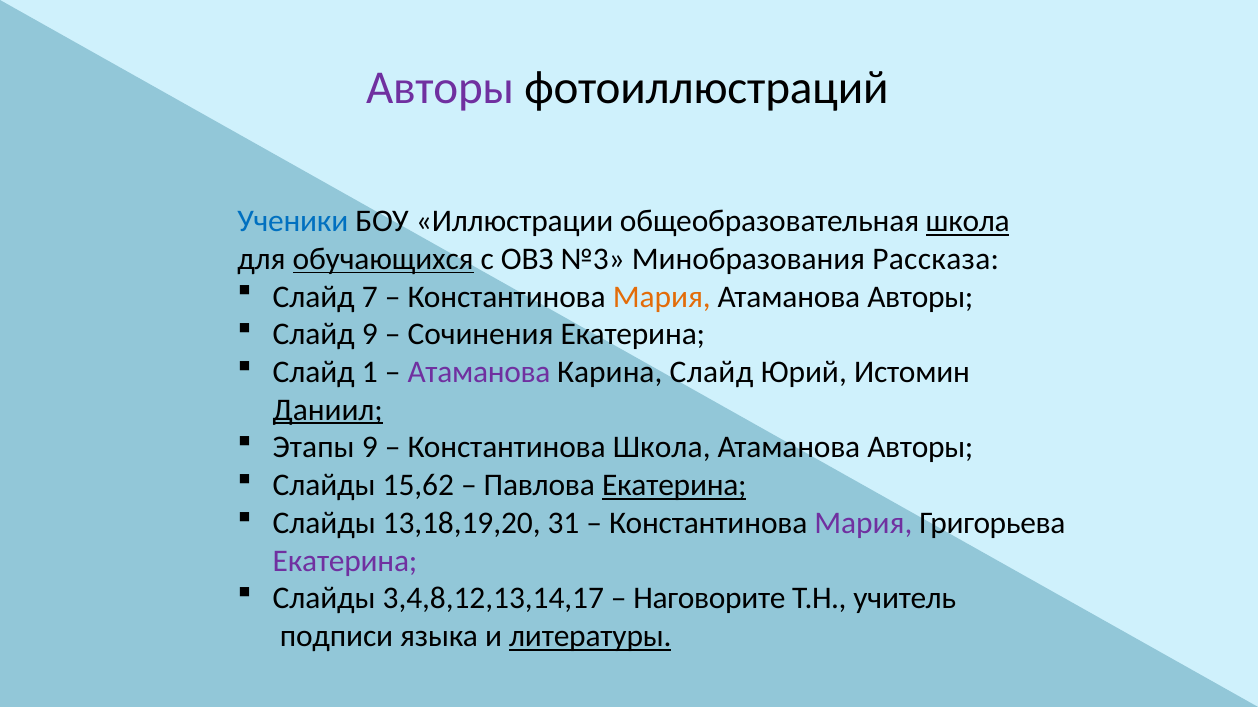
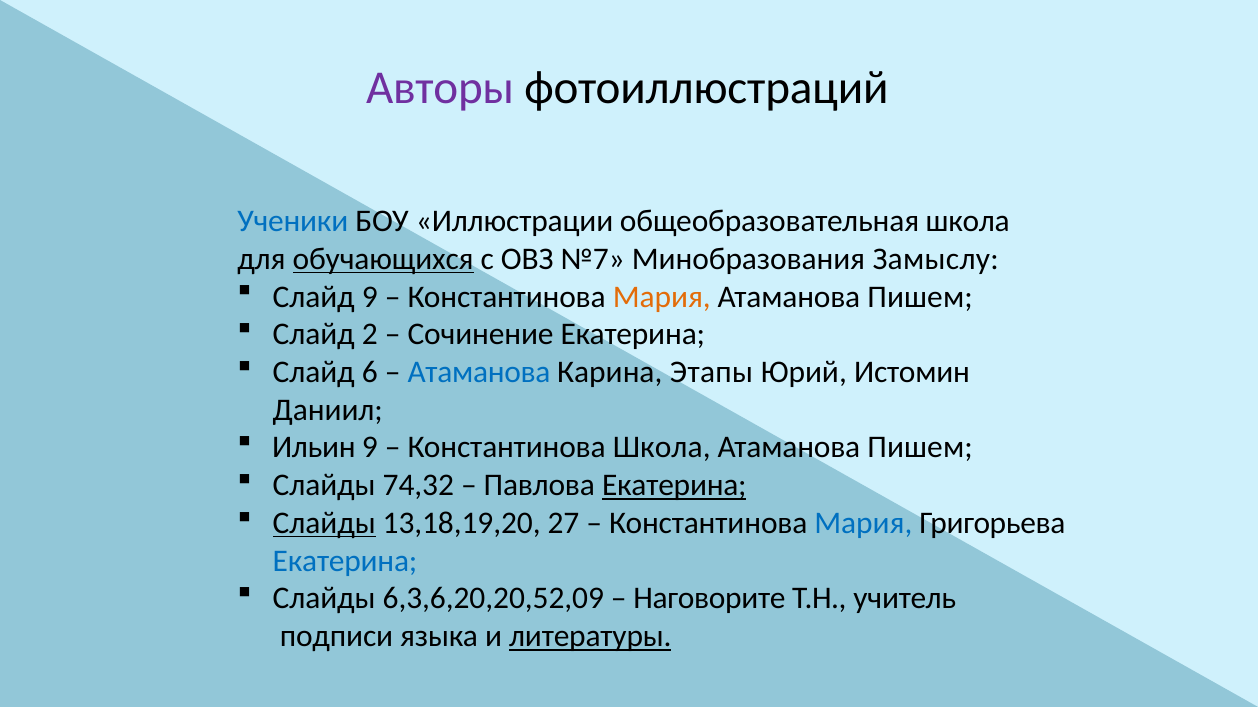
школа underline: present -> none (968, 221)
№3: №3 -> №7 (593, 259)
Рассказа: Рассказа -> Замыслу (936, 259)
Слайд 7: 7 -> 9 (370, 297)
Авторы: Авторы -> Пишем (920, 297)
Слайд 9: 9 -> 2 (370, 335)
Сочинения: Сочинения -> Сочинение (481, 335)
1: 1 -> 6 (370, 372)
Атаманова colour: purple -> blue (479, 372)
Карина Слайд: Слайд -> Этапы (712, 372)
Даниил underline: present -> none (328, 410)
Этапы: Этапы -> Ильин (314, 448)
Авторы: Авторы -> Пишем (920, 448)
15,62: 15,62 -> 74,32 (418, 486)
Слайды underline: none -> present (324, 523)
31: 31 -> 27 (563, 523)
Мария colour: purple -> blue (863, 523)
Екатерина colour: purple -> blue (345, 561)
3,4,8,12,13,14,17: 3,4,8,12,13,14,17 -> 6,3,6,20,20,52,09 (493, 599)
